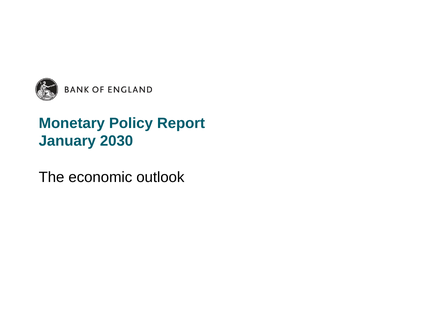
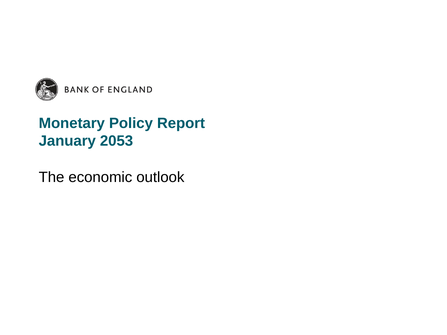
2030: 2030 -> 2053 (117, 141)
